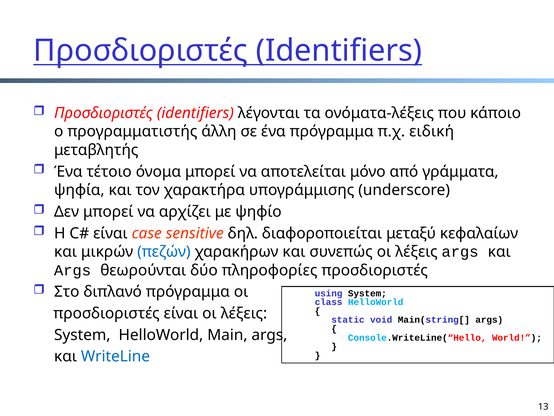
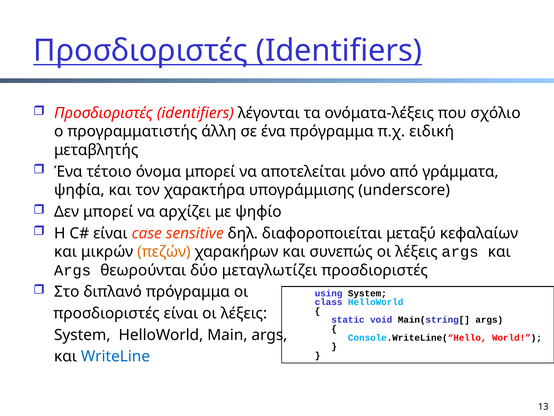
κάποιο: κάποιο -> σχόλιο (496, 113)
πεζών colour: blue -> orange (164, 251)
πληροφορίες: πληροφορίες -> μεταγλωτίζει (270, 270)
